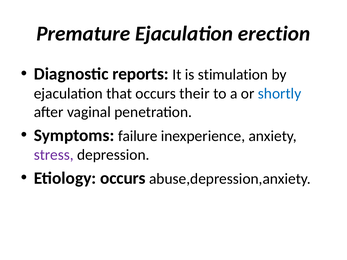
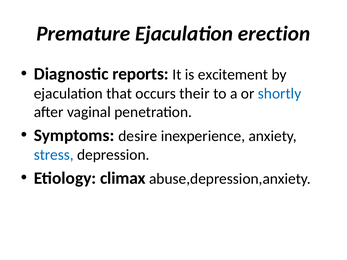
stimulation: stimulation -> excitement (233, 75)
failure: failure -> desire (138, 136)
stress colour: purple -> blue (54, 155)
Etiology occurs: occurs -> climax (123, 178)
